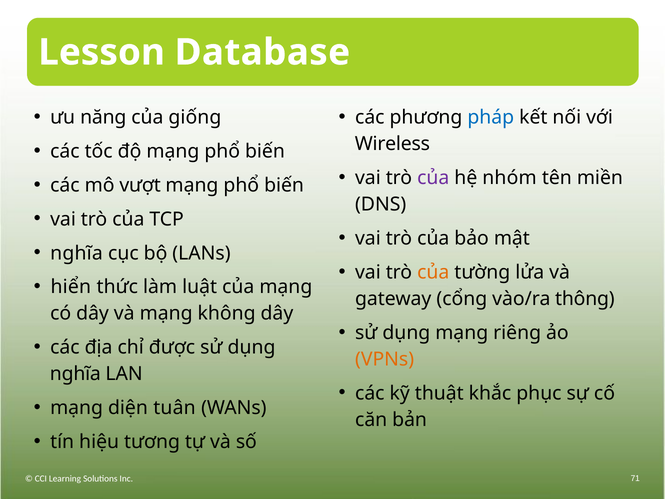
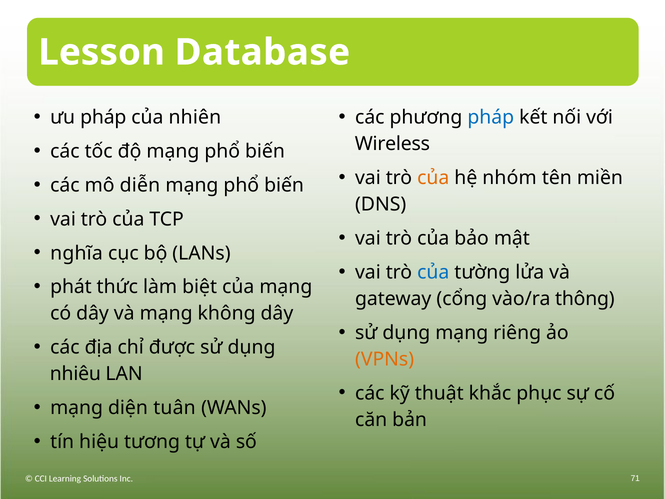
ưu năng: năng -> pháp (103, 117)
giống: giống -> nhiên (195, 117)
của colour: purple -> orange (433, 178)
vượt: vượt -> diễn (140, 185)
của colour: orange -> blue (433, 272)
hiển: hiển -> phát (71, 287)
luật: luật -> biệt (200, 287)
nghĩa: nghĩa -> nhiêu (75, 374)
